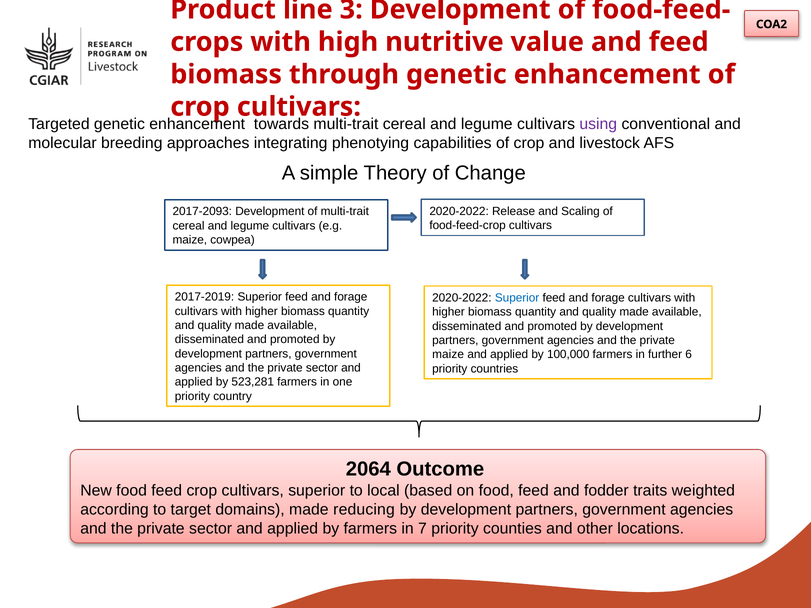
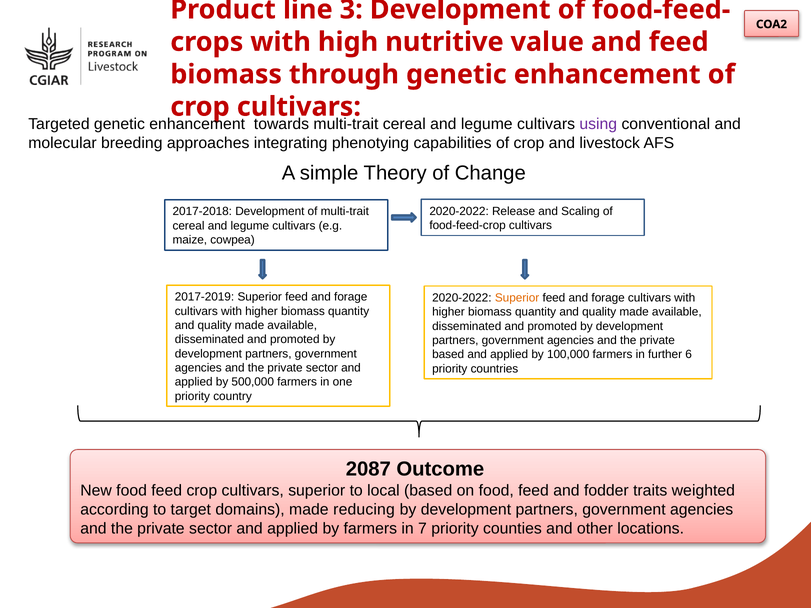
2017-2093: 2017-2093 -> 2017-2018 (202, 212)
Superior colour: blue -> orange (517, 298)
maize: maize -> based (448, 355)
523,281: 523,281 -> 500,000 (253, 382)
2064: 2064 -> 2087 (368, 469)
